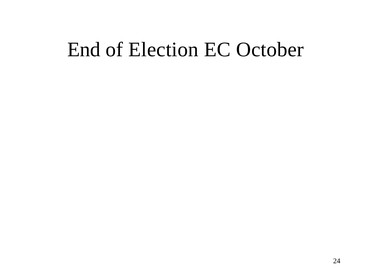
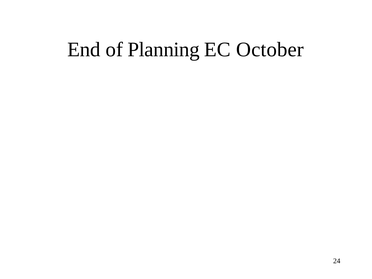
Election: Election -> Planning (164, 49)
